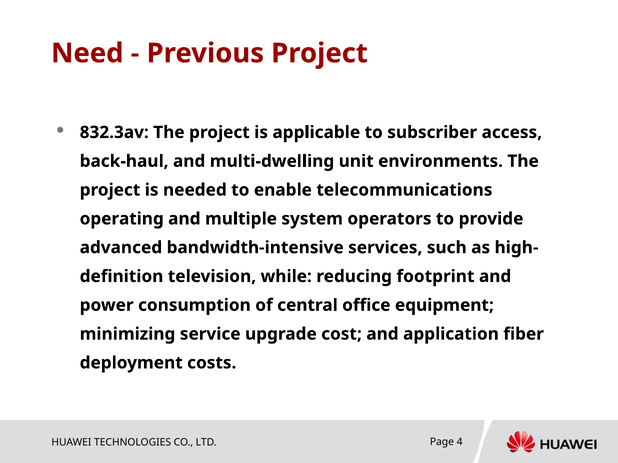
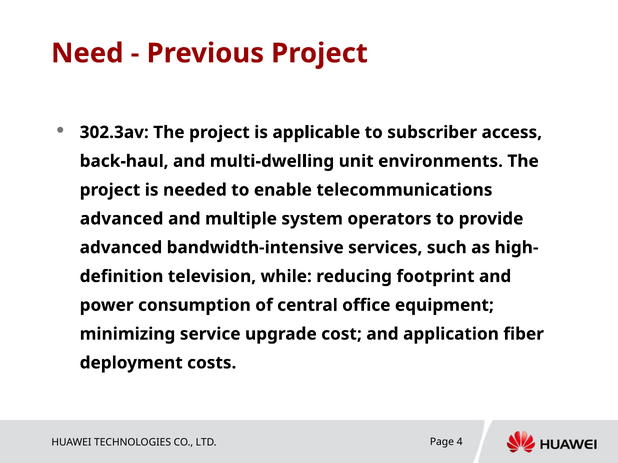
832.3av: 832.3av -> 302.3av (114, 133)
operating: operating -> advanced (122, 219)
